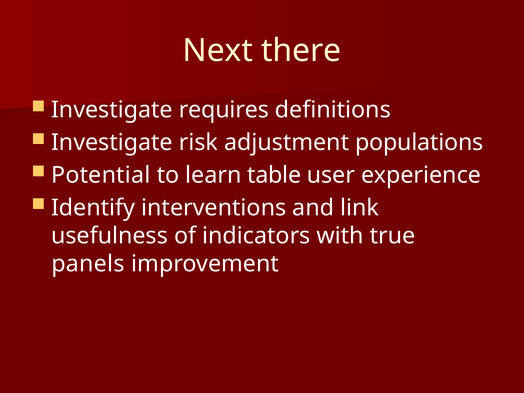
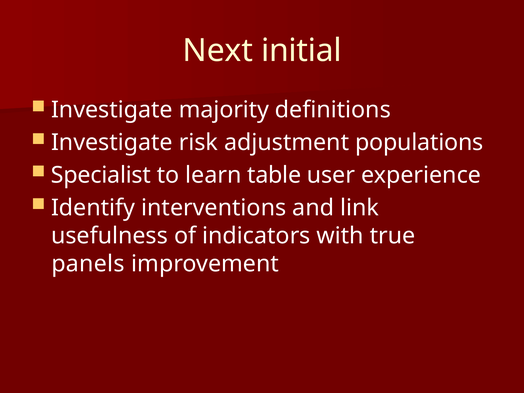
there: there -> initial (301, 51)
requires: requires -> majority (224, 110)
Potential: Potential -> Specialist (101, 175)
